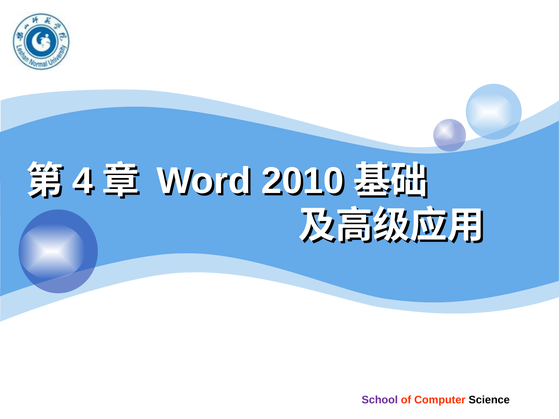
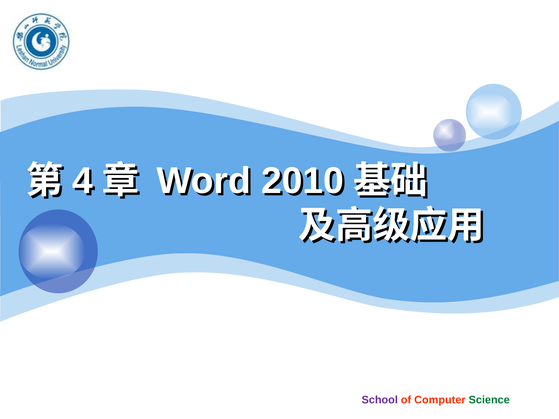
Science colour: black -> green (489, 400)
